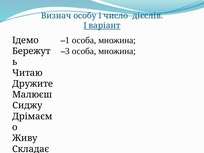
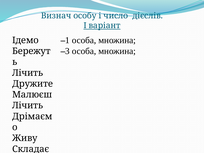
Читаю: Читаю -> Лічить (27, 73)
Сиджу: Сиджу -> Лічить (27, 105)
